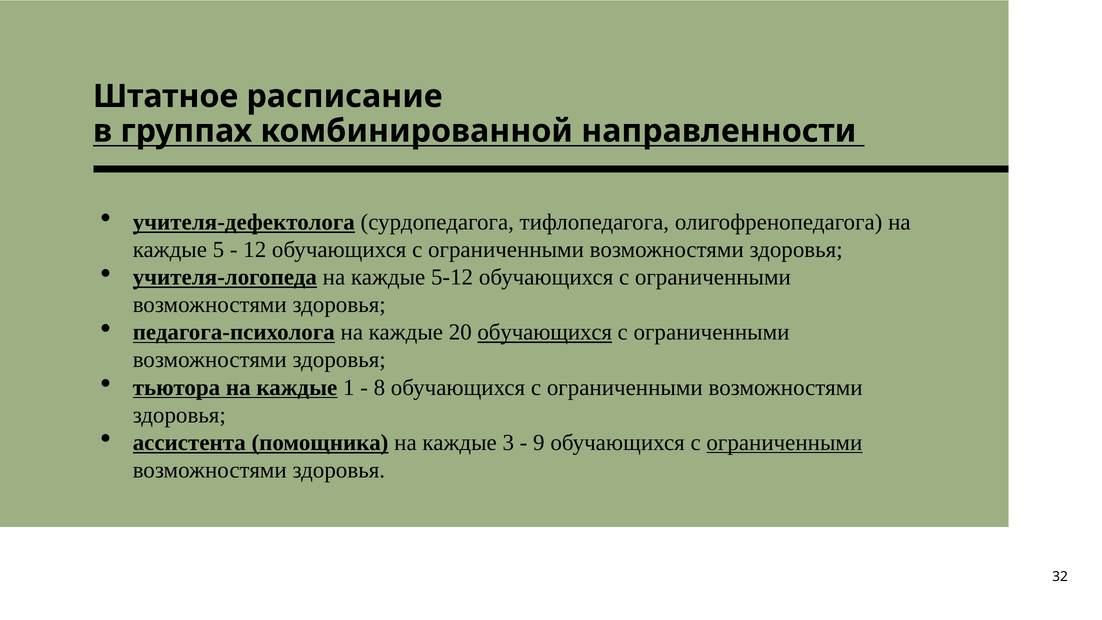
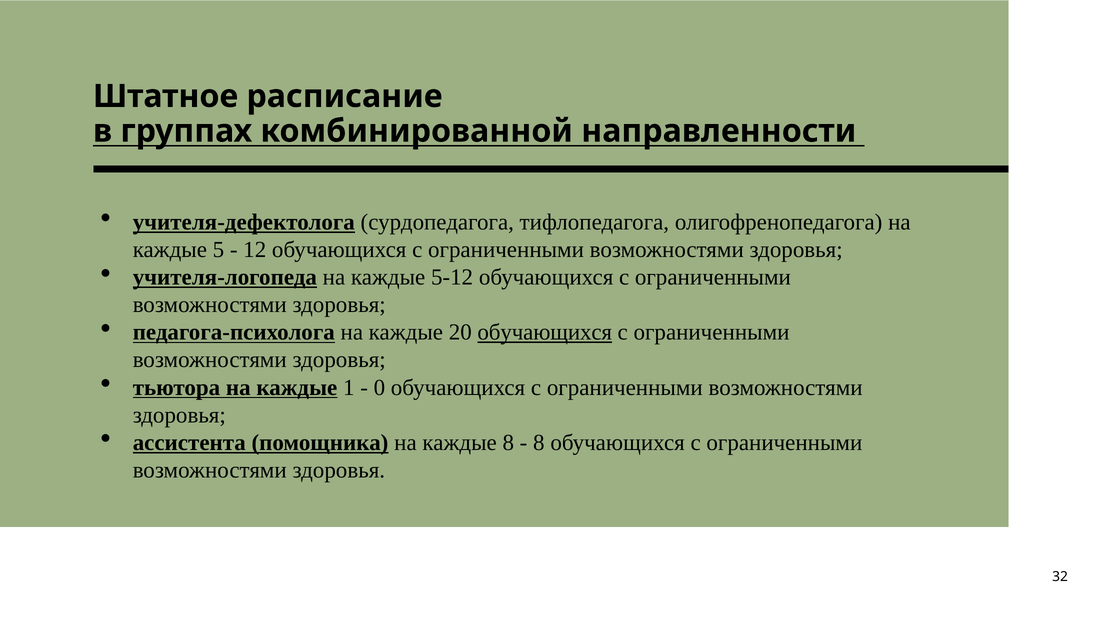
8: 8 -> 0 (379, 387)
каждые 3: 3 -> 8 (508, 442)
9: 9 -> 8 (539, 442)
ограниченными underline: present -> none (784, 442)
